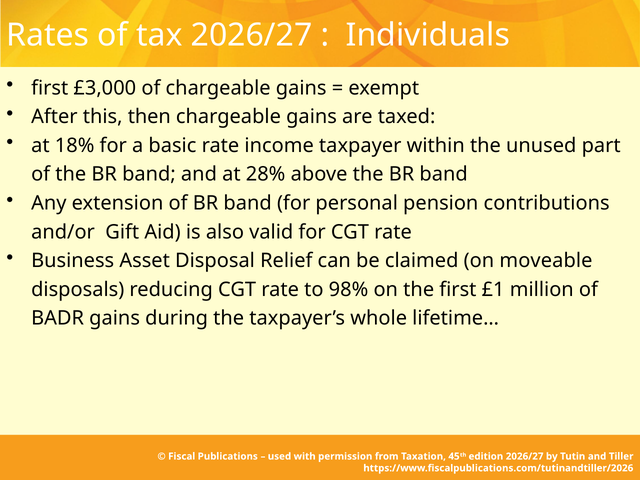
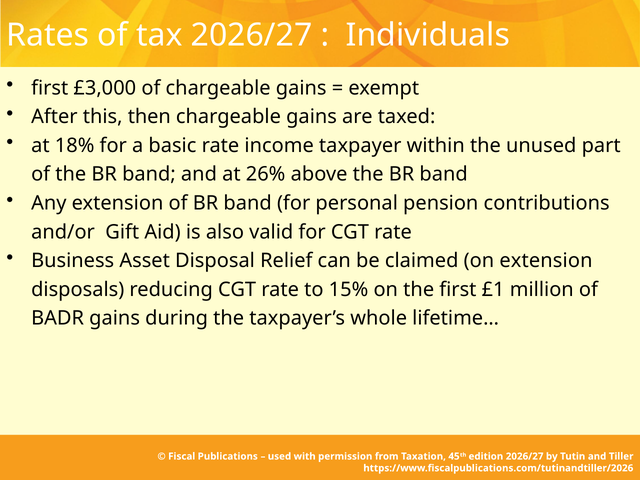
28%: 28% -> 26% (266, 174)
on moveable: moveable -> extension (546, 261)
98%: 98% -> 15% (348, 290)
